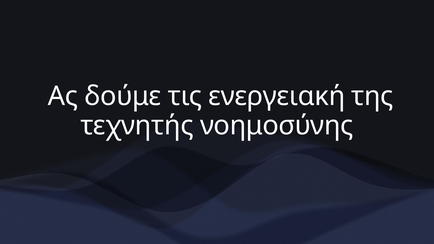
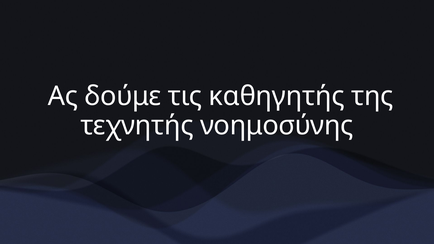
ενεργειακή: ενεργειακή -> καθηγητής (277, 96)
